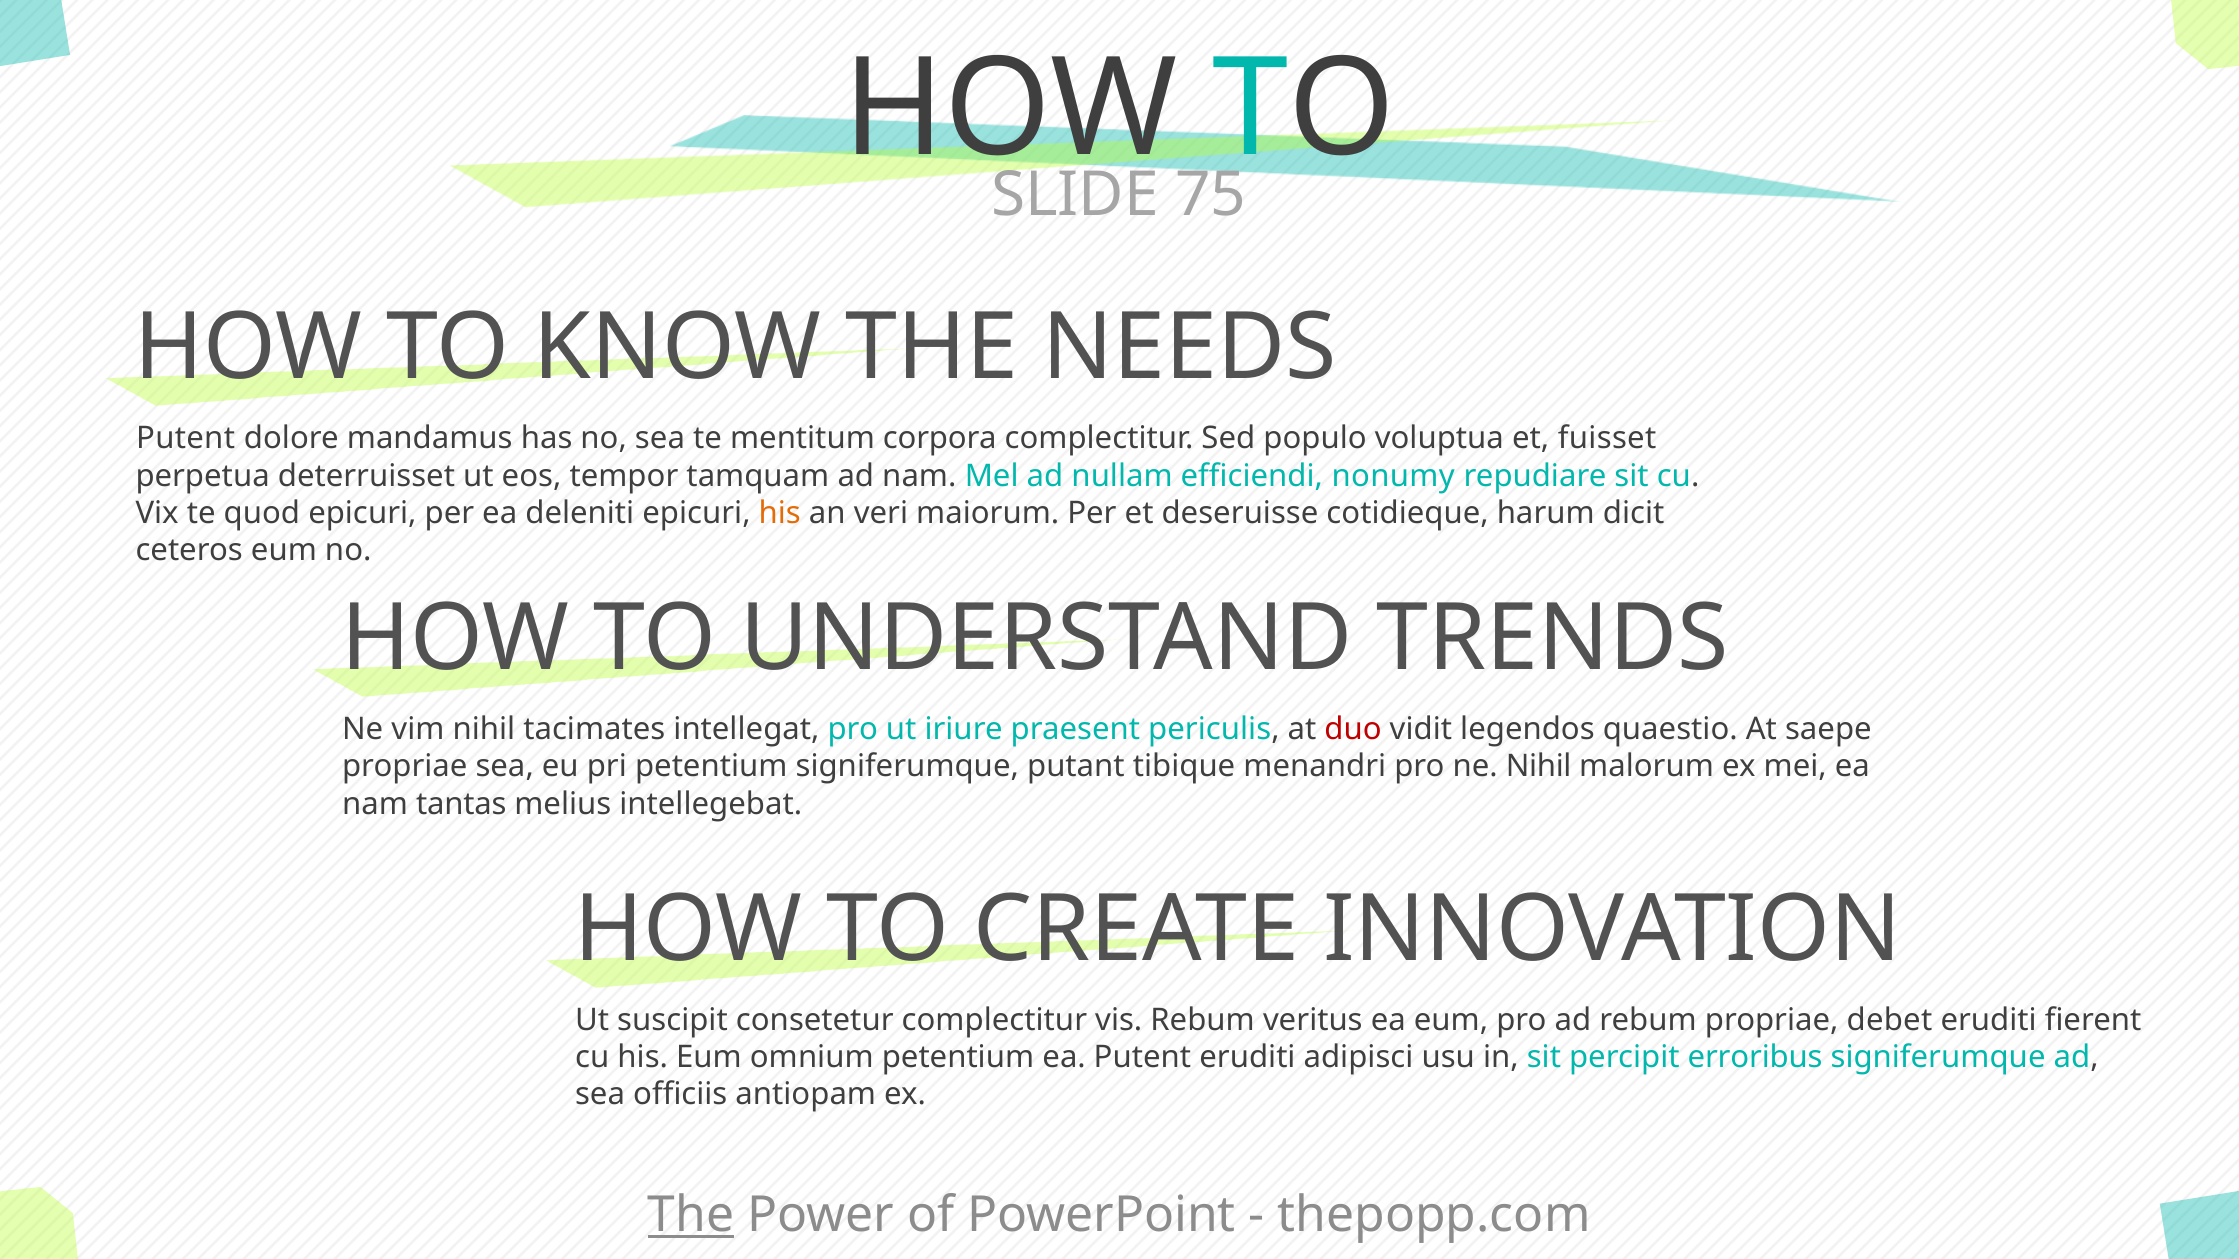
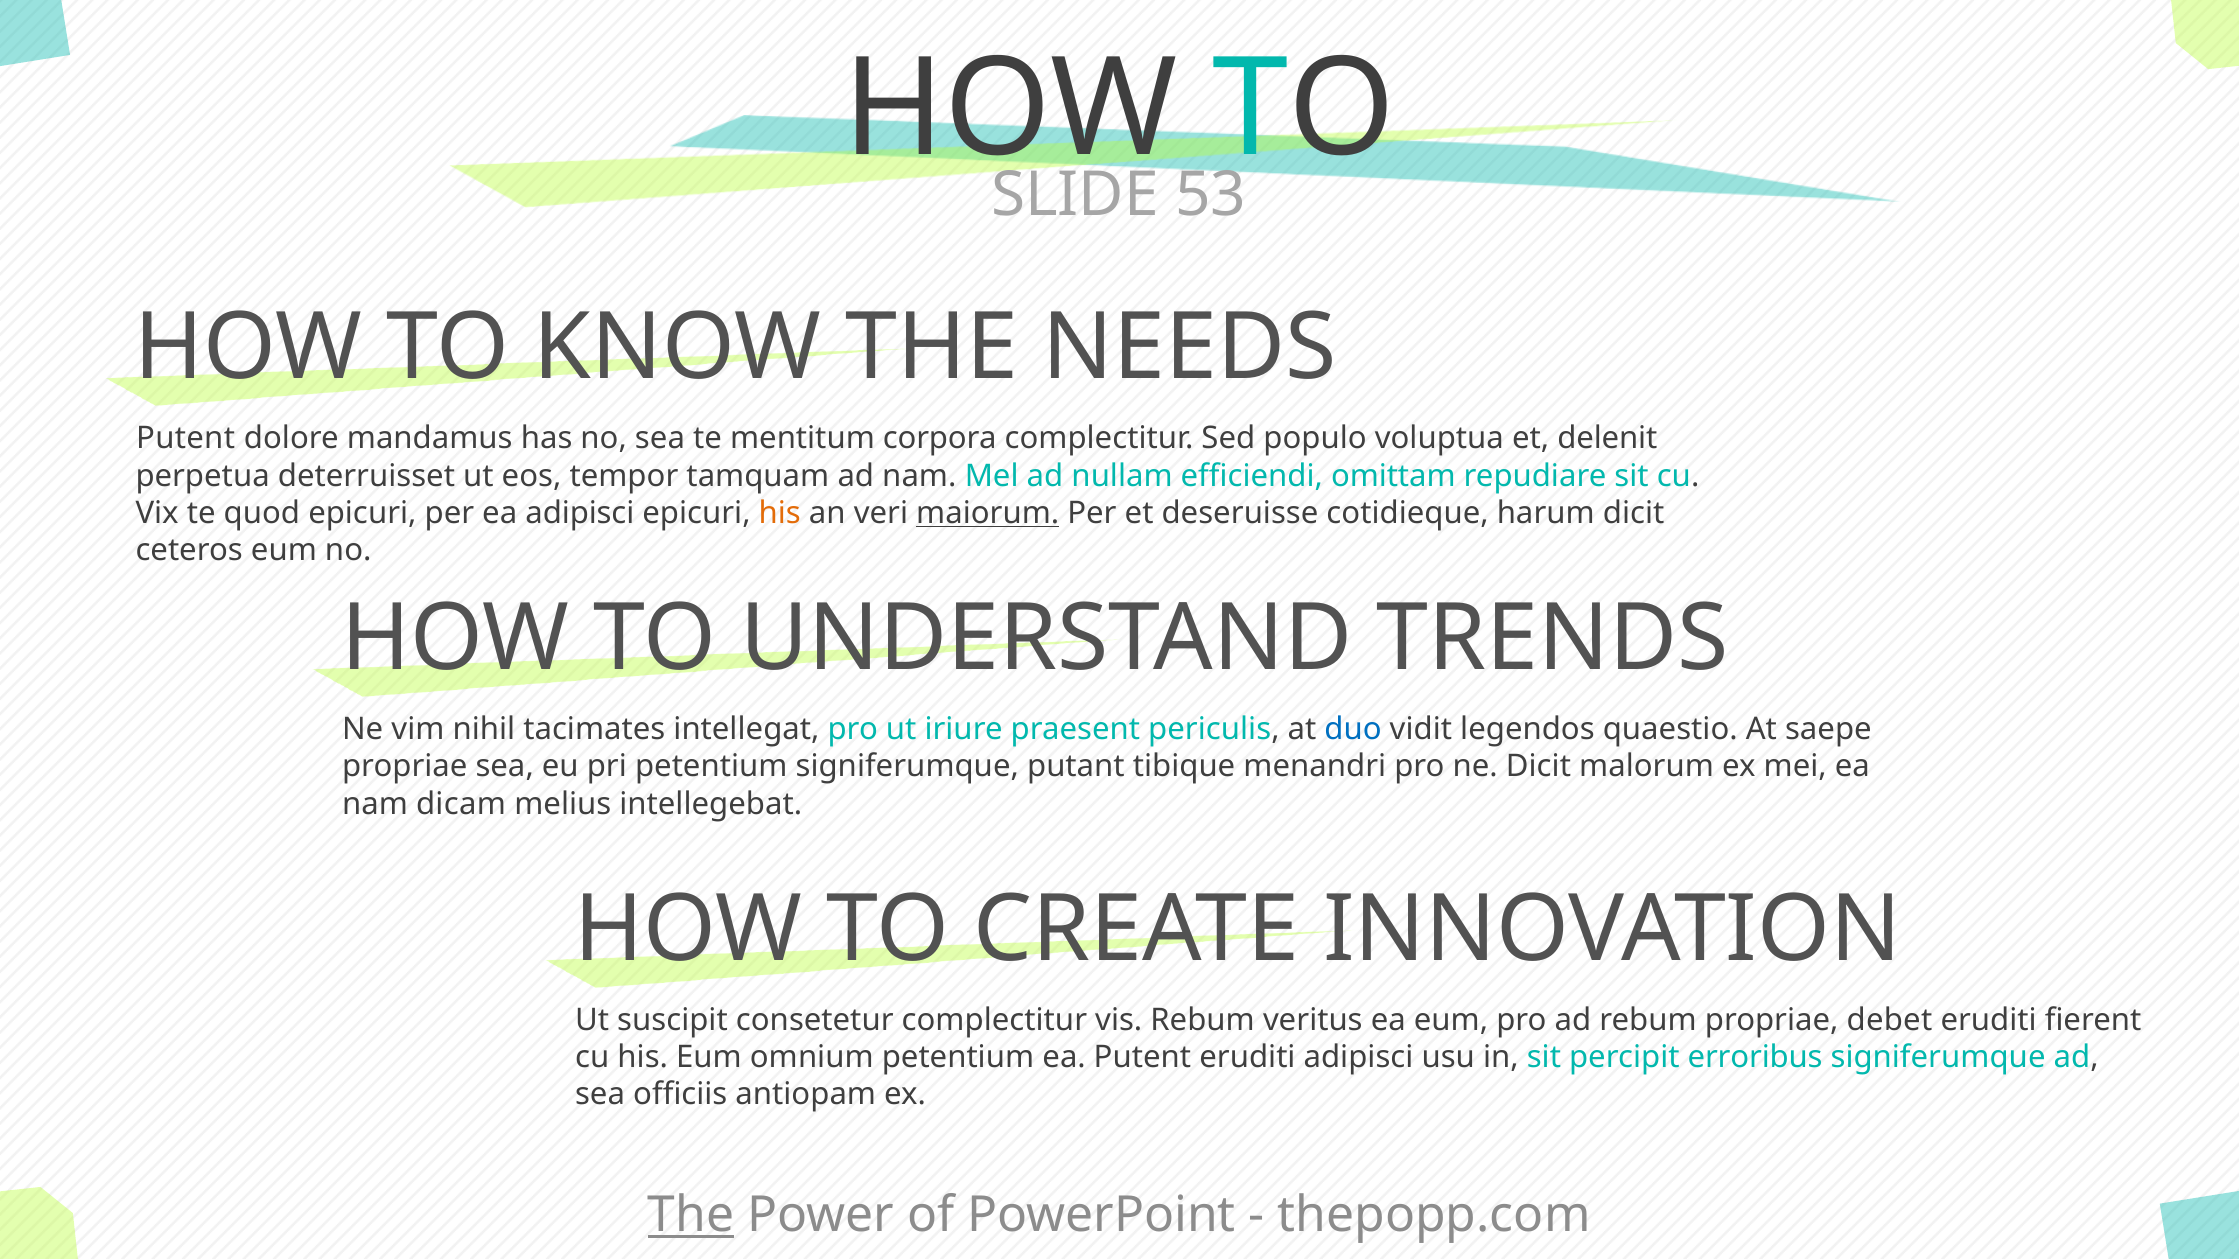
75: 75 -> 53 (1211, 195)
fuisset: fuisset -> delenit (1607, 439)
nonumy: nonumy -> omittam (1393, 476)
ea deleniti: deleniti -> adipisci (580, 513)
maiorum underline: none -> present (988, 513)
duo colour: red -> blue (1353, 730)
ne Nihil: Nihil -> Dicit (1538, 767)
tantas: tantas -> dicam (461, 804)
